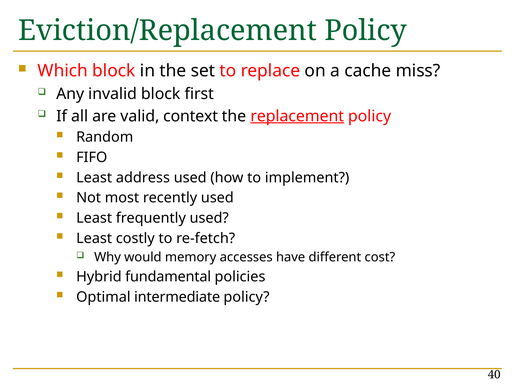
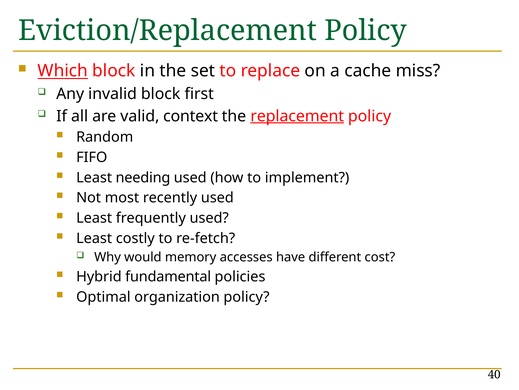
Which underline: none -> present (63, 71)
address: address -> needing (143, 177)
intermediate: intermediate -> organization (177, 296)
